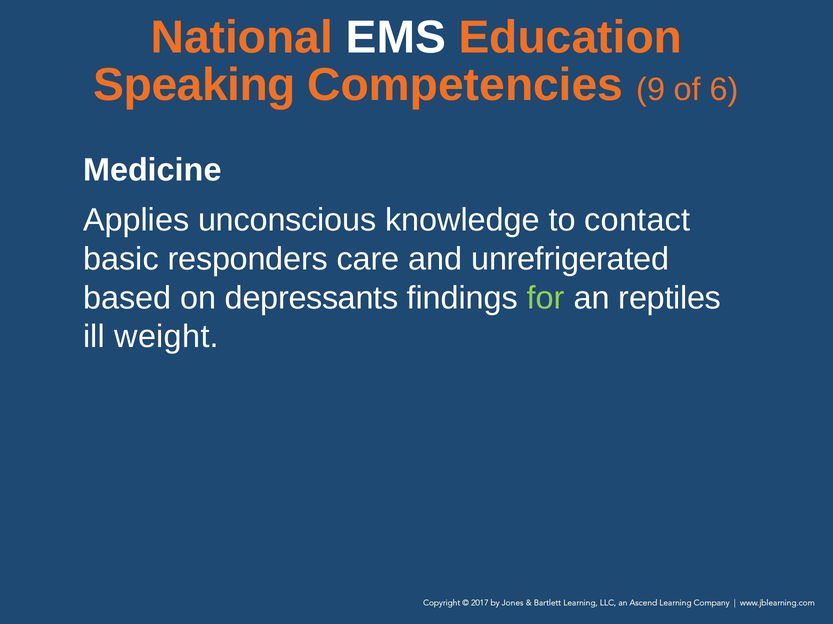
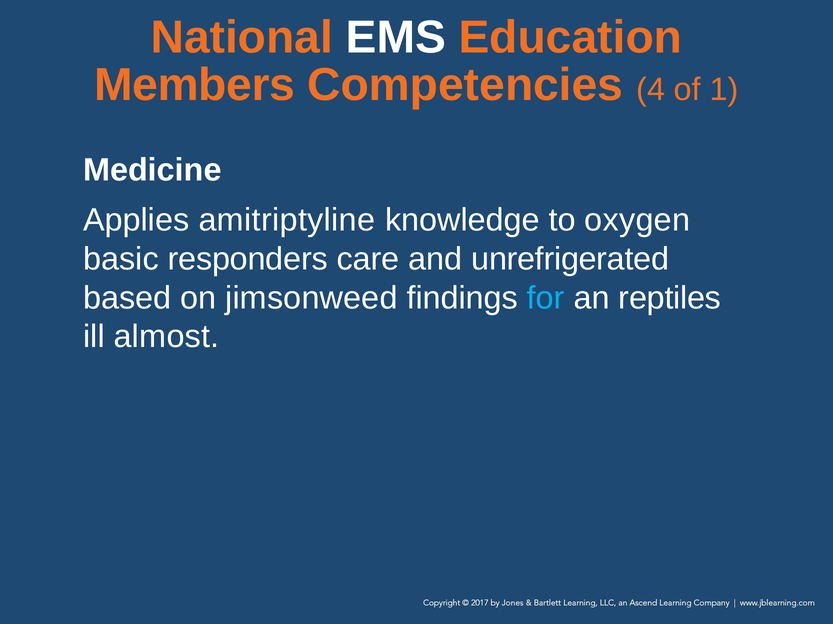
Speaking: Speaking -> Members (195, 85)
9: 9 -> 4 (651, 89)
6: 6 -> 1 (724, 89)
unconscious: unconscious -> amitriptyline (287, 221)
contact: contact -> oxygen (637, 221)
depressants: depressants -> jimsonweed (311, 298)
for colour: light green -> light blue (546, 298)
weight: weight -> almost (167, 337)
